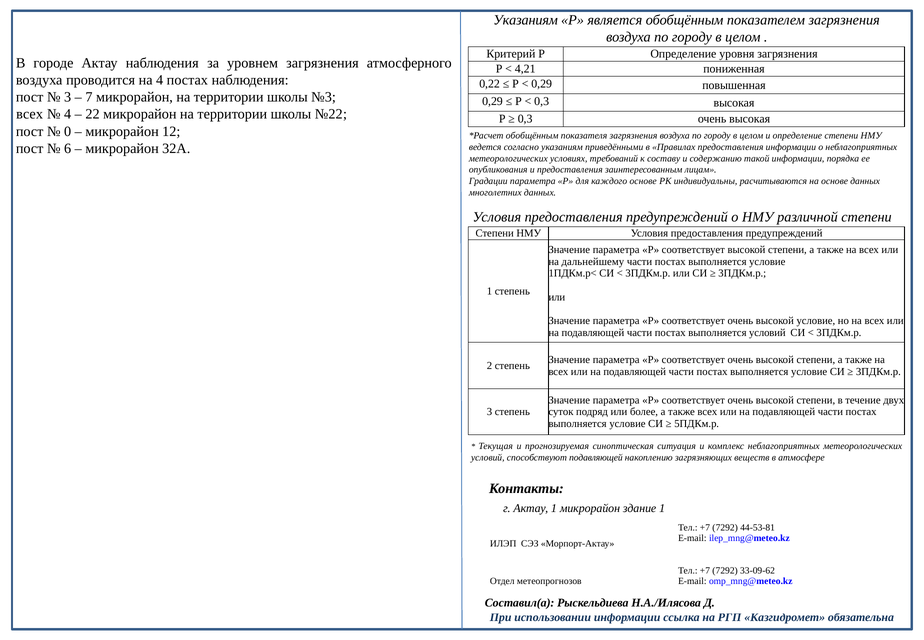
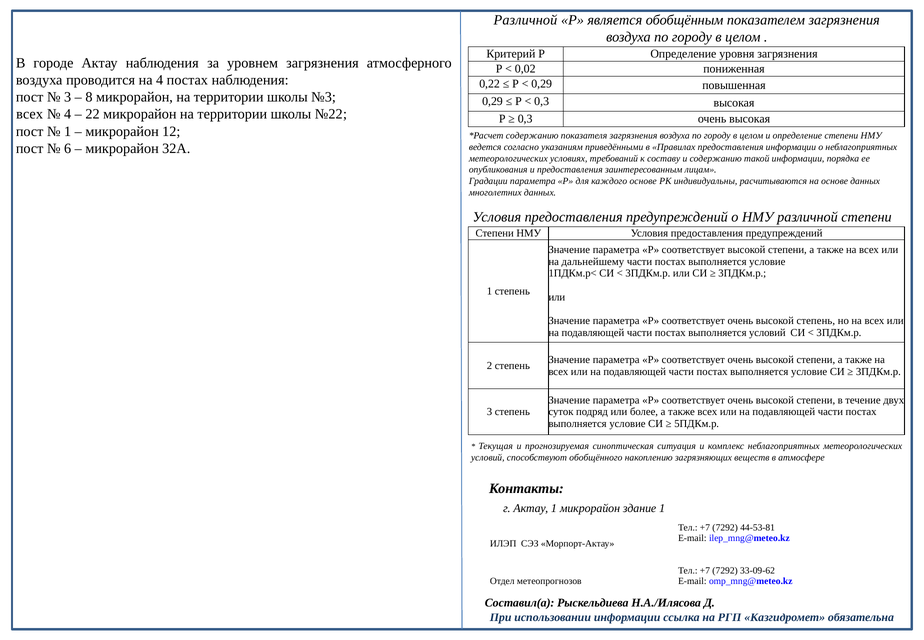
Указаниям: Указаниям -> Различной (525, 20)
4,21: 4,21 -> 0,02 (525, 69)
7: 7 -> 8 (89, 97)
0: 0 -> 1 (68, 131)
обобщённым: обобщённым -> содержанию (532, 136)
высокой условие: условие -> степень (816, 321)
способствуют подавляющей: подавляющей -> обобщённого (596, 457)
